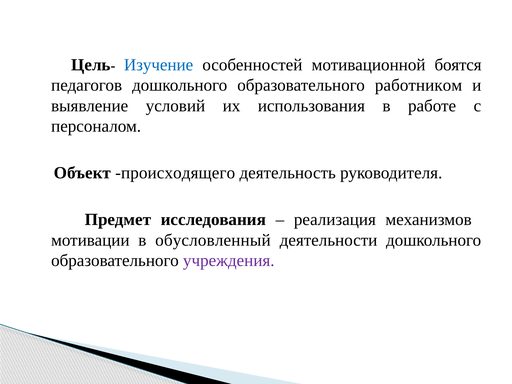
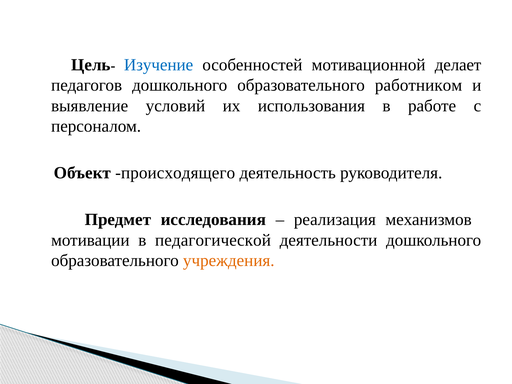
боятся: боятся -> делает (458, 65)
обусловленный: обусловленный -> педагогической (213, 240)
учреждения colour: purple -> orange (229, 261)
